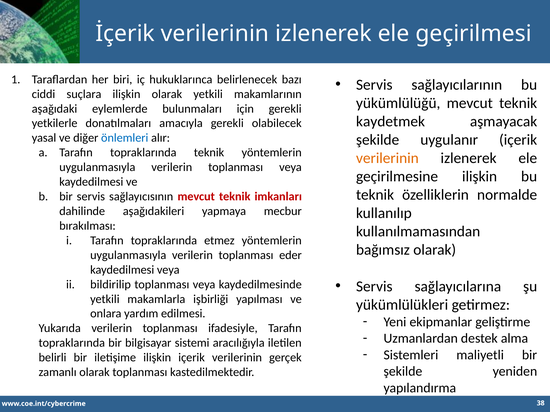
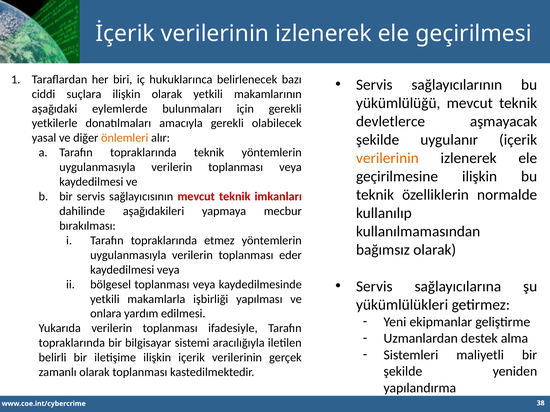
kaydetmek: kaydetmek -> devletlerce (391, 122)
önlemleri colour: blue -> orange (125, 138)
bildirilip: bildirilip -> bölgesel (111, 285)
